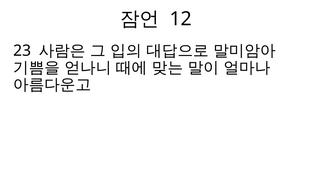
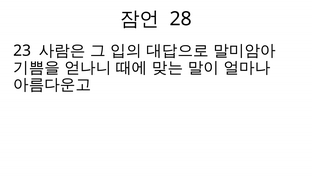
12: 12 -> 28 (181, 19)
